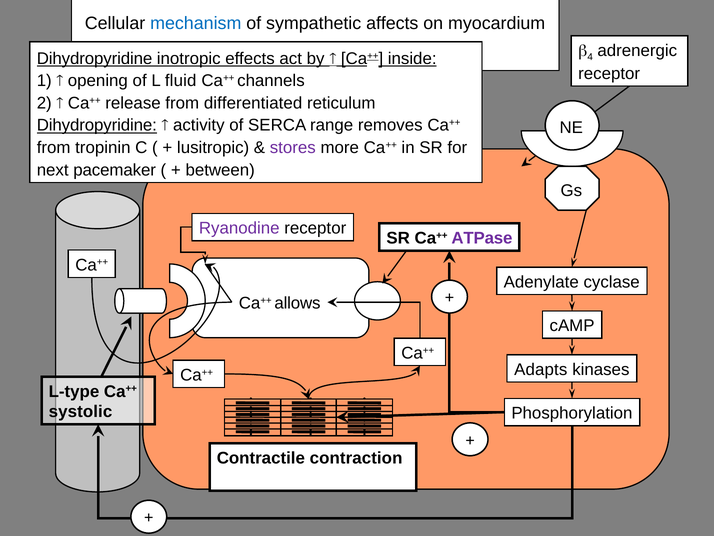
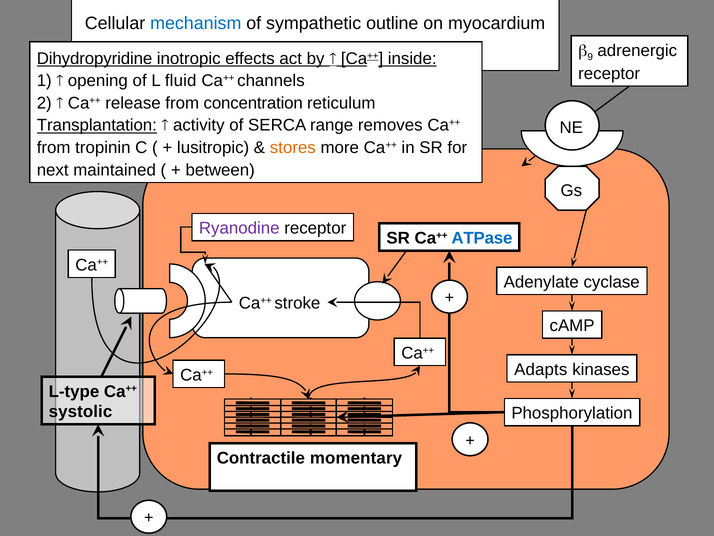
affects: affects -> outline (392, 23)
4: 4 -> 9 (590, 57)
differentiated: differentiated -> concentration (253, 103)
Dihydropyridine: Dihydropyridine -> Transplantation (97, 125)
stores colour: purple -> orange (293, 148)
pacemaker: pacemaker -> maintained (115, 170)
ATPase colour: purple -> blue (482, 238)
allows: allows -> stroke (297, 303)
contraction: contraction -> momentary (356, 458)
